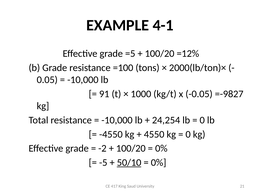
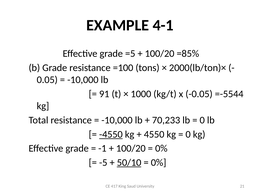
=12%: =12% -> =85% (188, 54)
=-9827: =-9827 -> =-5544 (229, 94)
24,254: 24,254 -> 70,233 (166, 120)
-4550 underline: none -> present (111, 134)
-2: -2 -> -1 (102, 148)
